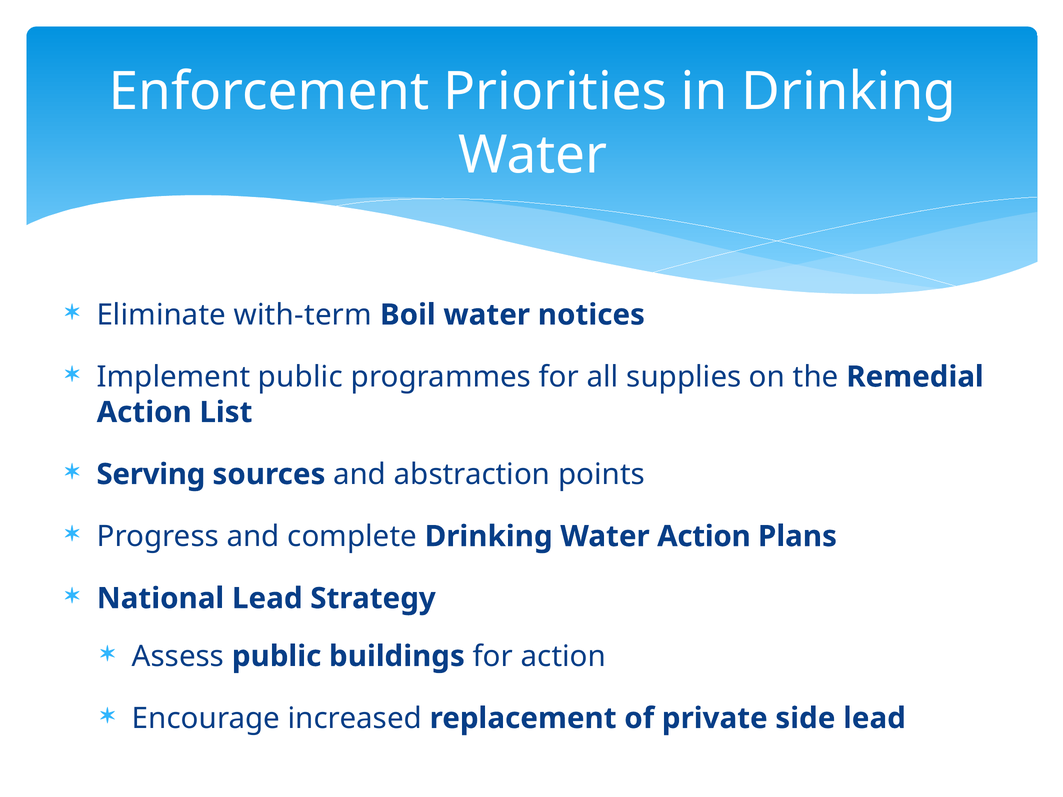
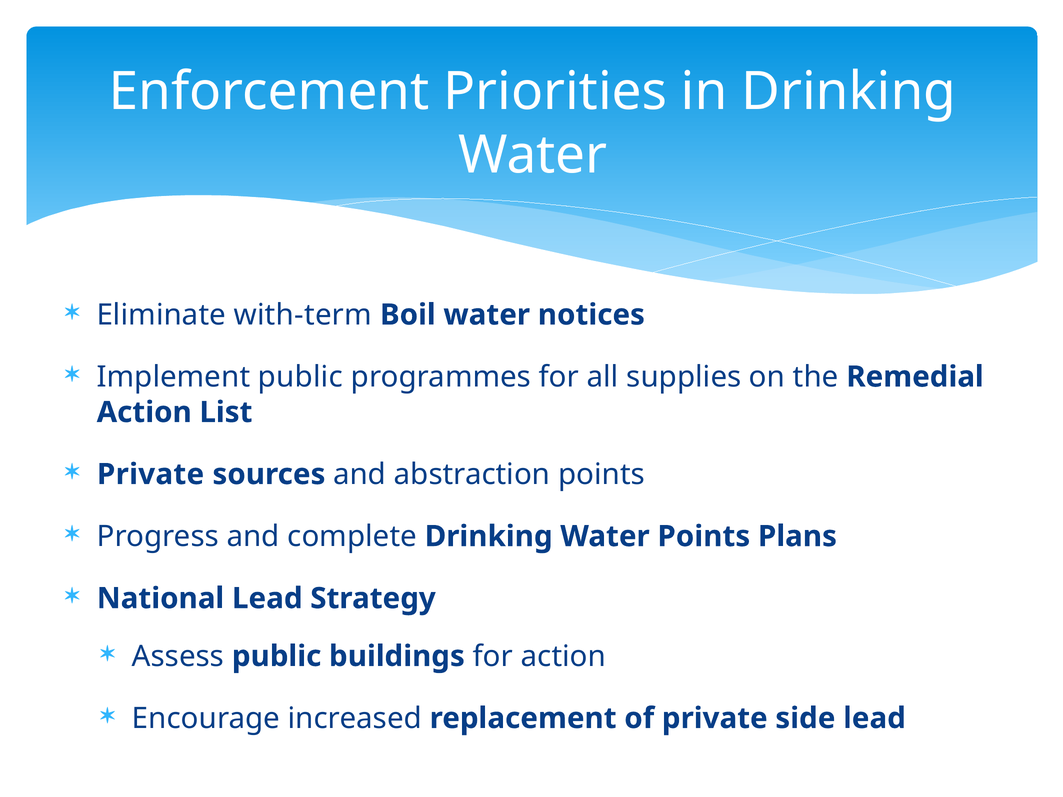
Serving: Serving -> Private (151, 475)
Water Action: Action -> Points (704, 537)
